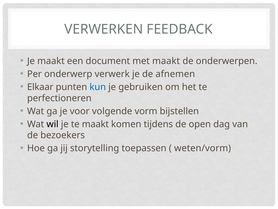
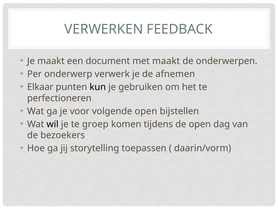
kun colour: blue -> black (98, 87)
volgende vorm: vorm -> open (146, 111)
te maakt: maakt -> groep (95, 124)
weten/vorm: weten/vorm -> daarin/vorm (203, 148)
